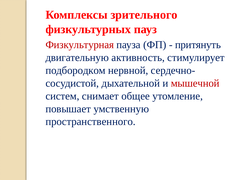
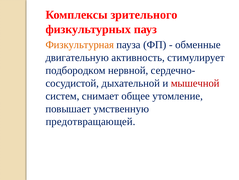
Физкультурная colour: red -> orange (80, 45)
притянуть: притянуть -> обменные (198, 45)
пространственного: пространственного -> предотвращающей (91, 121)
